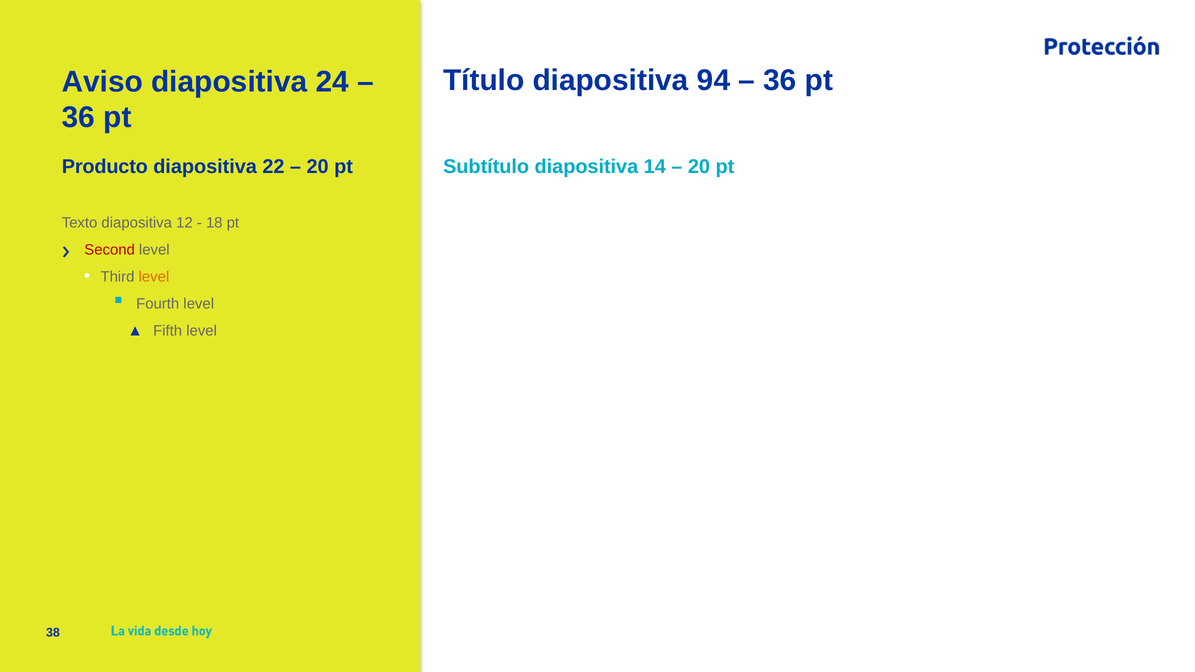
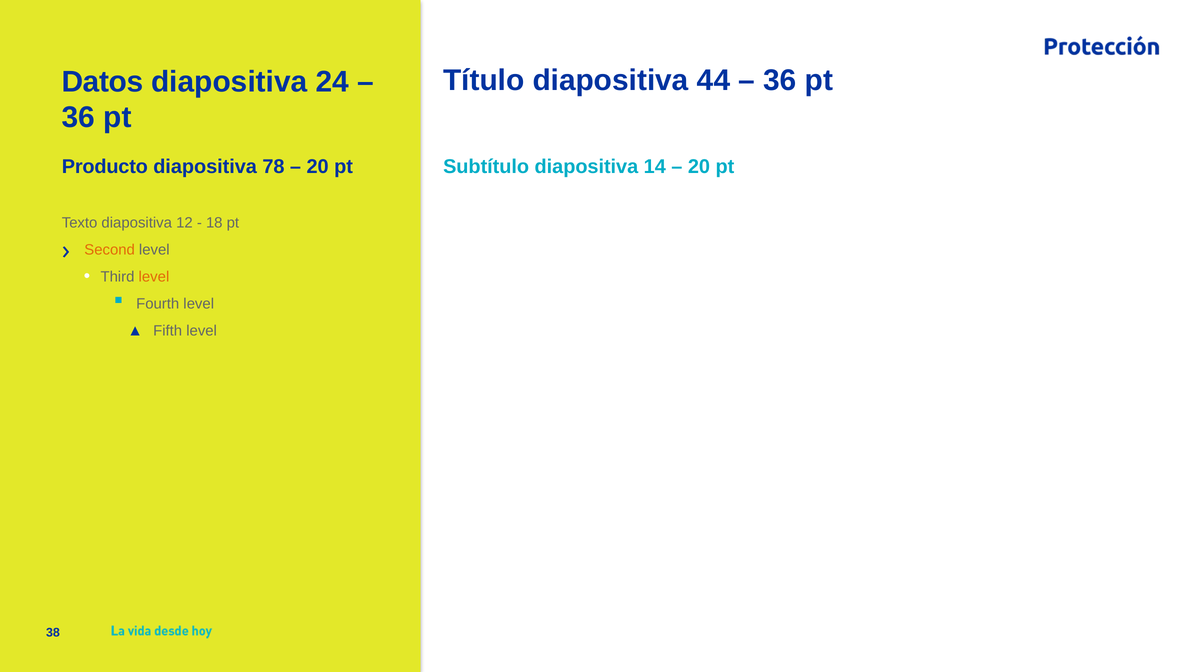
94: 94 -> 44 (714, 80)
Aviso: Aviso -> Datos (103, 82)
22: 22 -> 78 (273, 167)
Second colour: red -> orange (110, 250)
